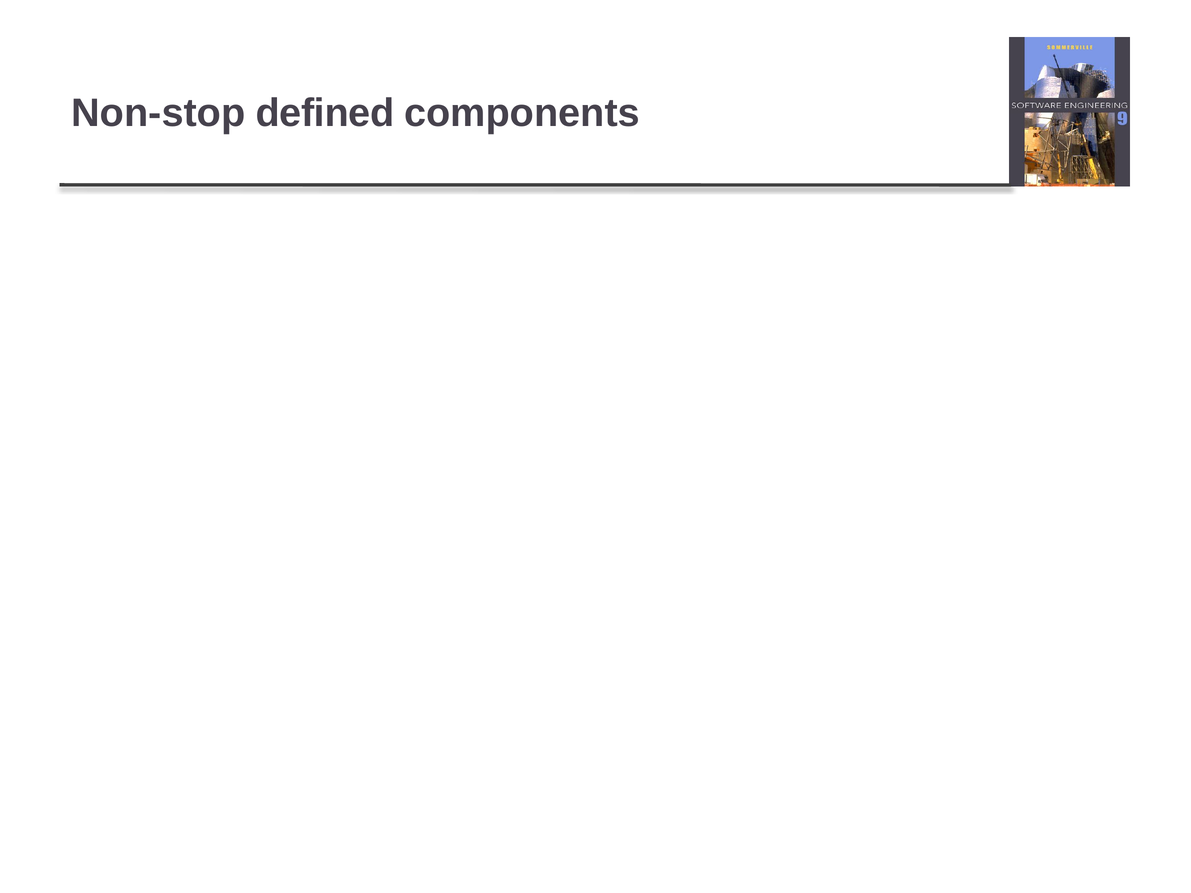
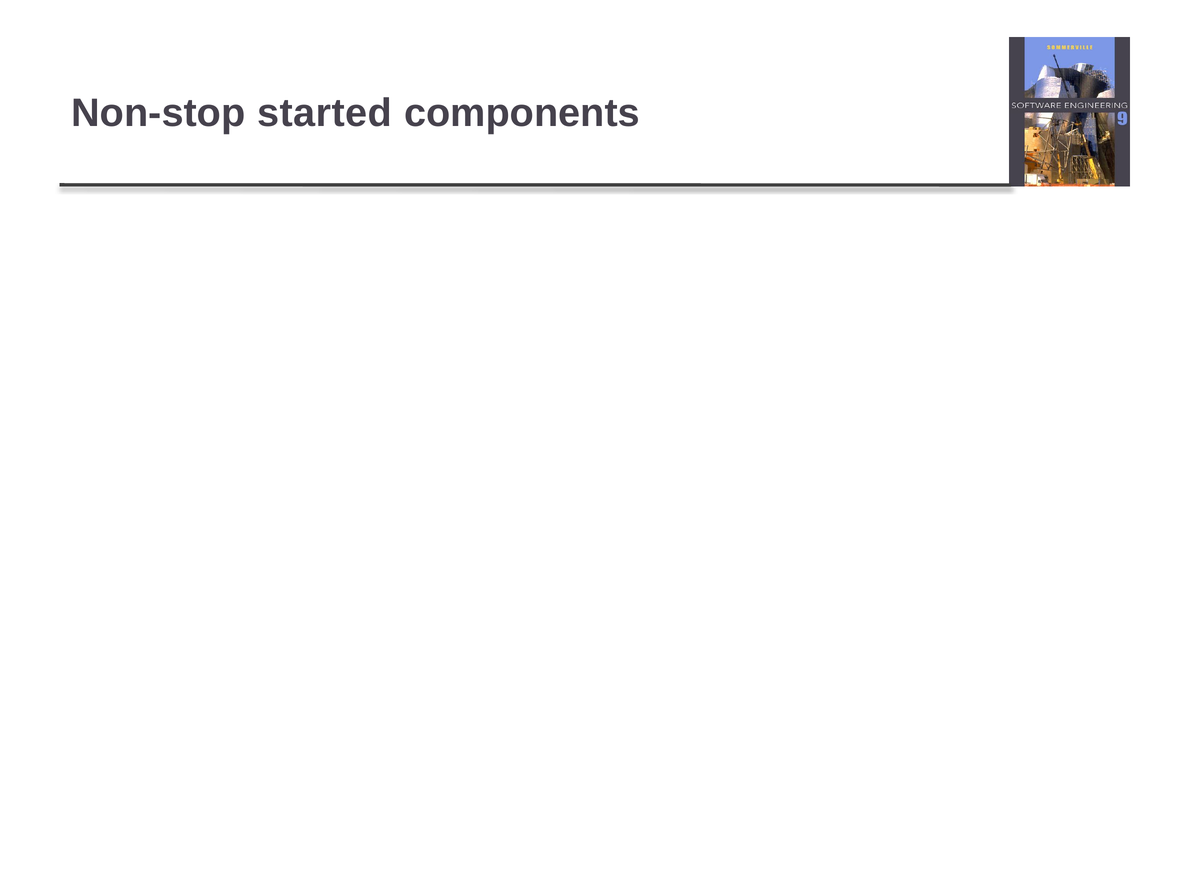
defined: defined -> started (325, 113)
